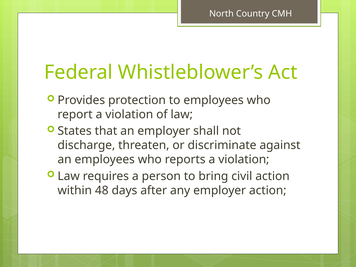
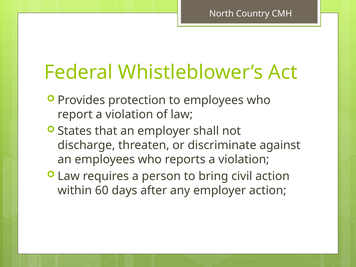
48: 48 -> 60 (102, 190)
